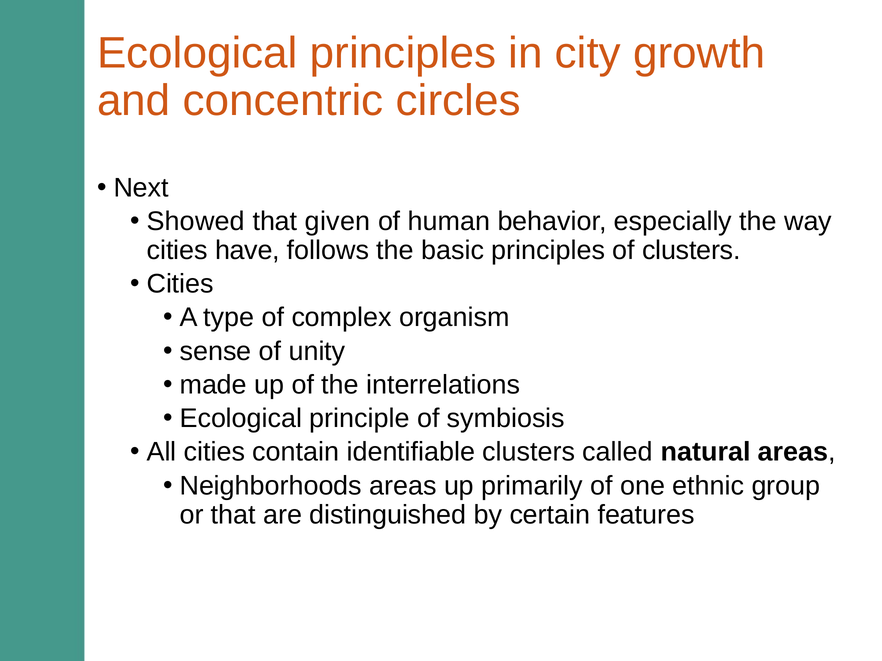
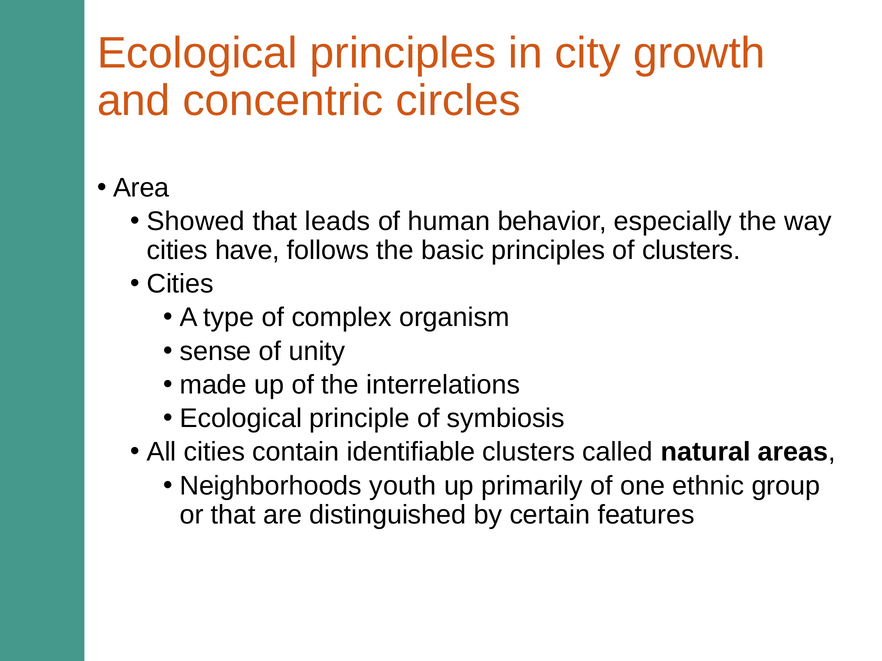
Next: Next -> Area (141, 188)
given: given -> leads (338, 221)
Neighborhoods areas: areas -> youth (403, 486)
